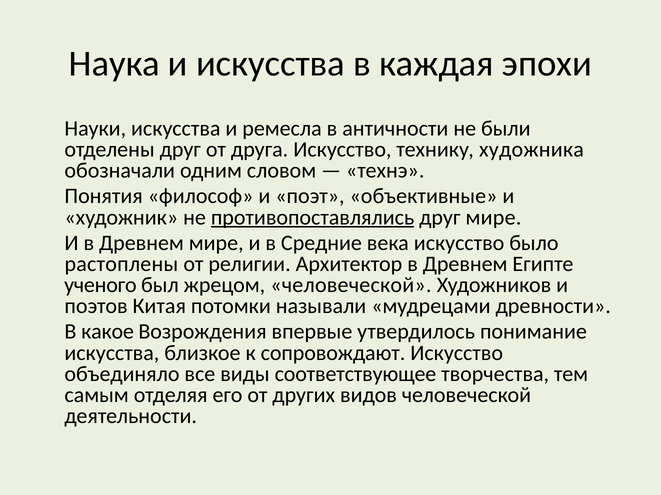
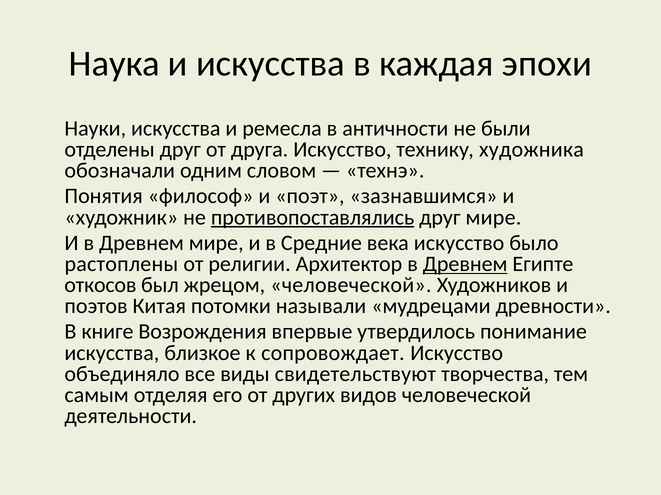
объективные: объективные -> зазнавшимся (423, 196)
Древнем underline: none -> present (465, 264)
ученого: ученого -> откосов (100, 286)
какое: какое -> книге (107, 332)
сопровождают: сопровождают -> сопровождает (333, 353)
соответствующее: соответствующее -> свидетельствуют (355, 375)
